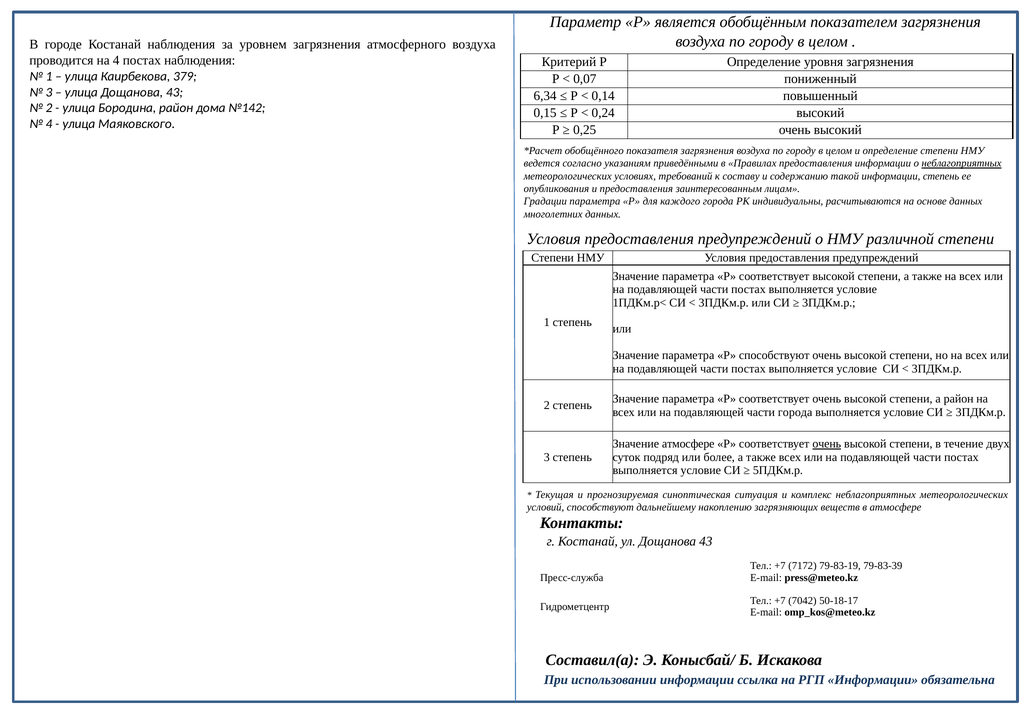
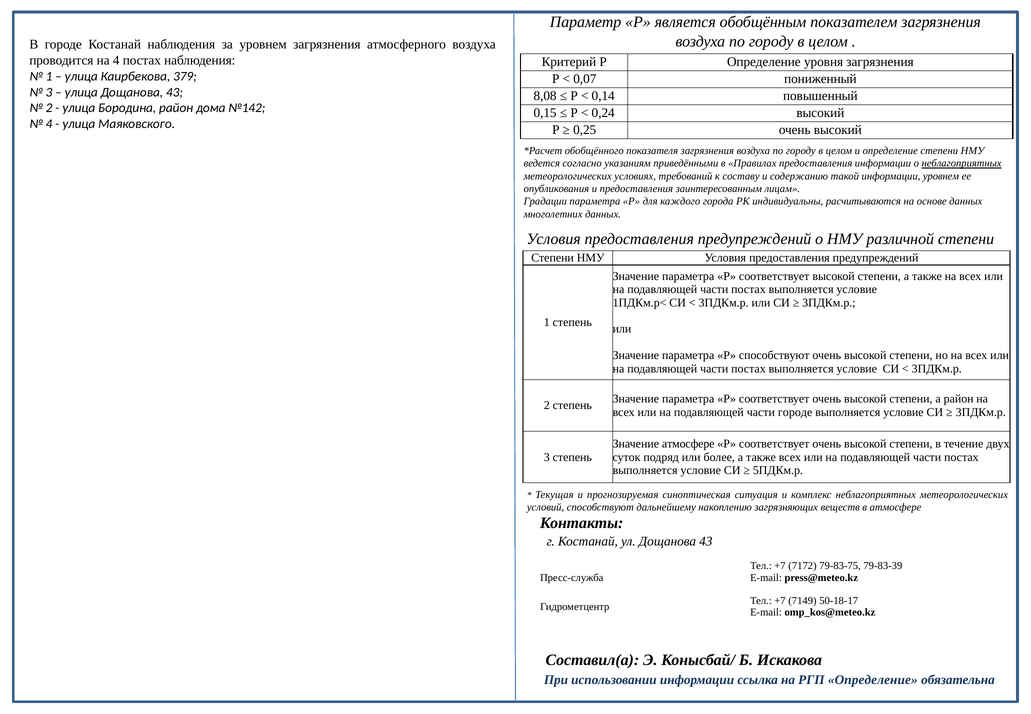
6,34: 6,34 -> 8,08 (545, 96)
информации степень: степень -> уровнем (941, 176)
части города: города -> городе (795, 412)
очень underline: present -> none (827, 444)
79-83-19: 79-83-19 -> 79-83-75 (840, 566)
7042: 7042 -> 7149 (802, 601)
РГП Информации: Информации -> Определение (873, 680)
